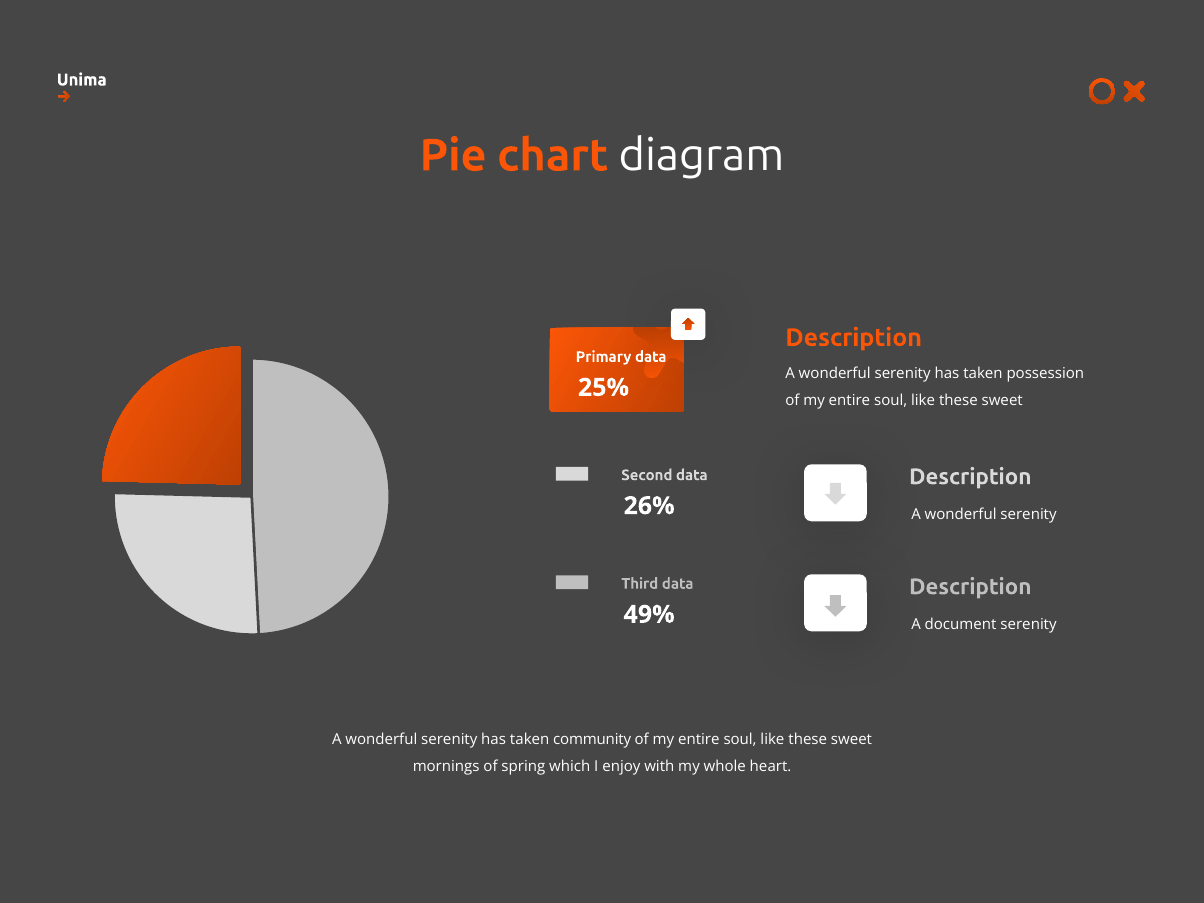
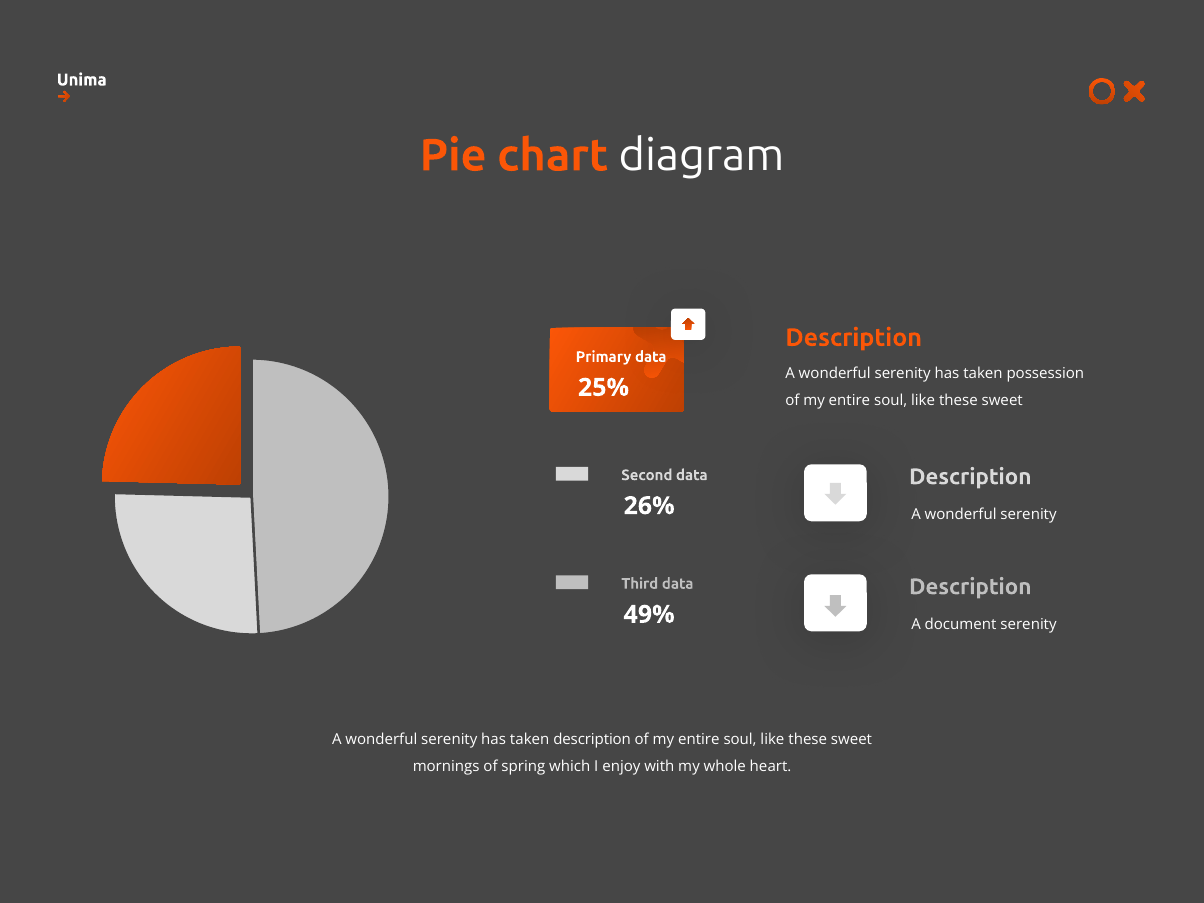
taken community: community -> description (592, 740)
